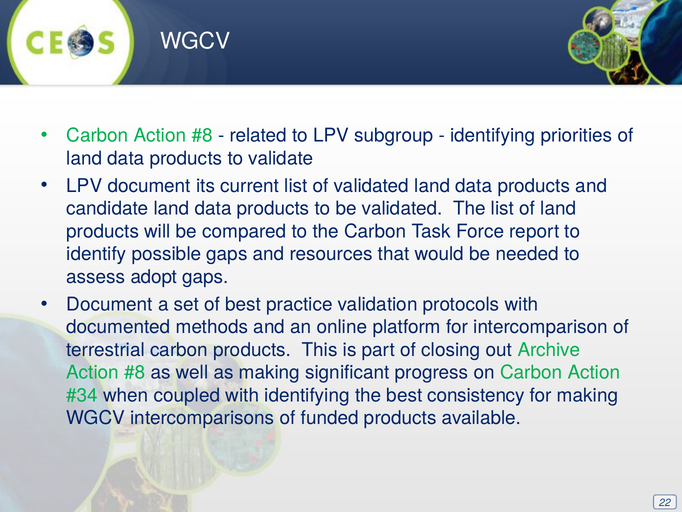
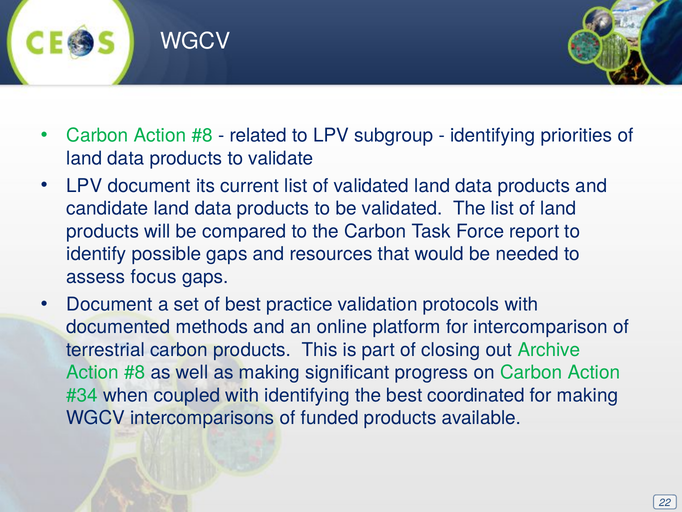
adopt: adopt -> focus (154, 277)
consistency: consistency -> coordinated (476, 395)
